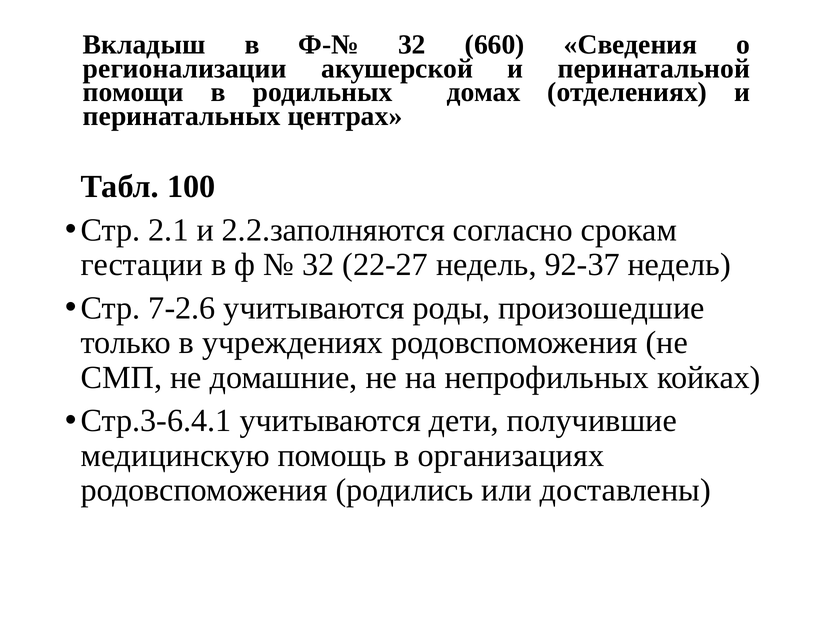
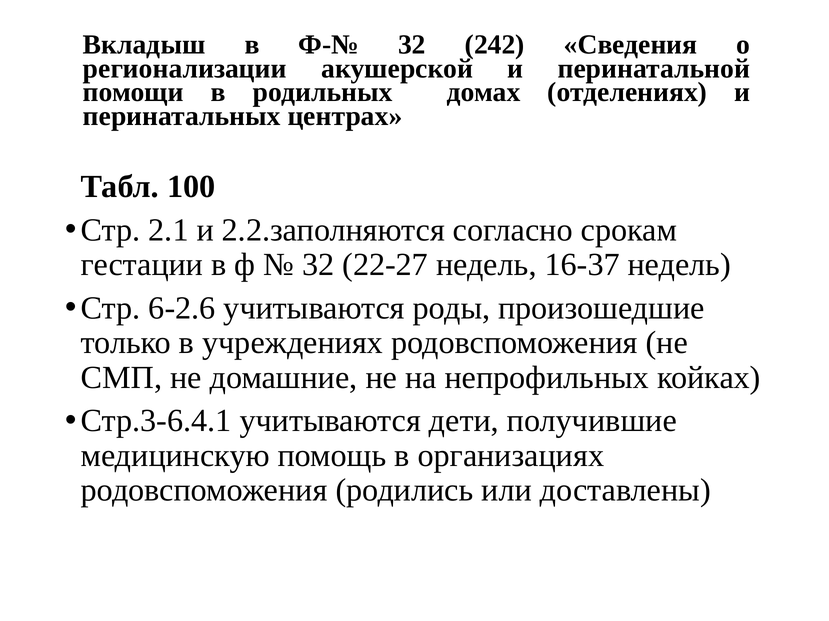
660: 660 -> 242 (495, 45)
92-37: 92-37 -> 16-37 (582, 265)
7-2.6: 7-2.6 -> 6-2.6 (182, 308)
